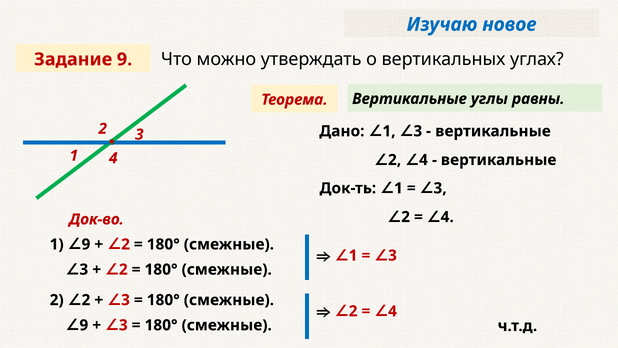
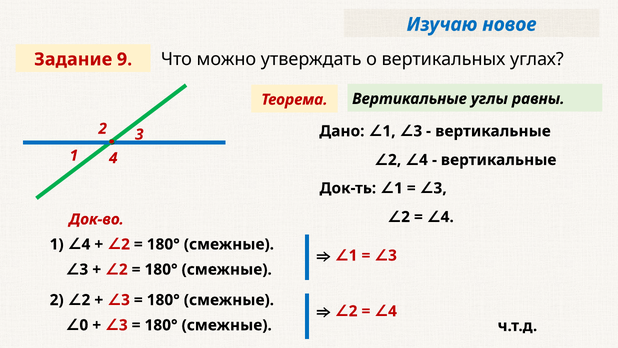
1 9: 9 -> 4 (86, 244)
9: 9 -> 0 (84, 325)
